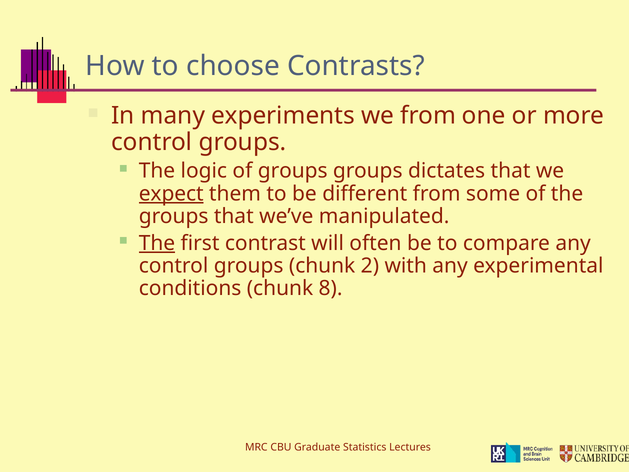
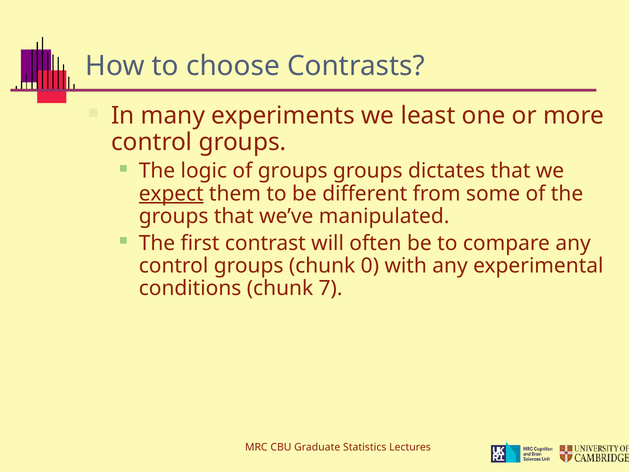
we from: from -> least (428, 116)
The underline: present -> none (157, 243)
2: 2 -> 0 (370, 266)
8: 8 -> 7 (331, 288)
